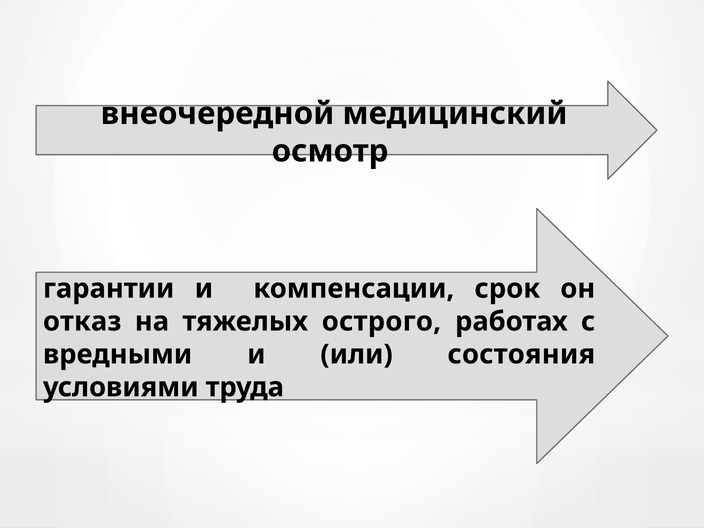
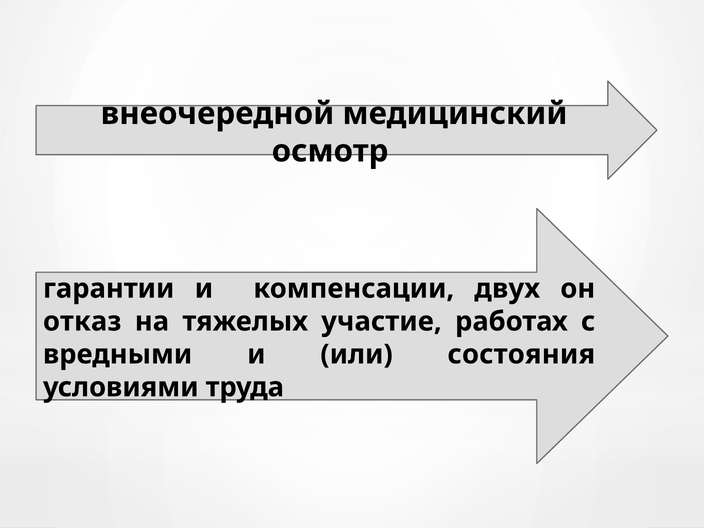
срок: срок -> двух (507, 289)
острого: острого -> участие (381, 322)
